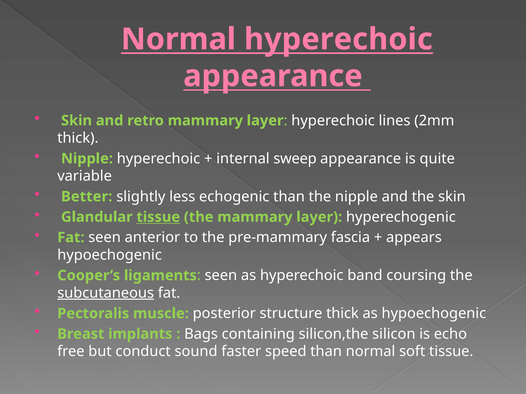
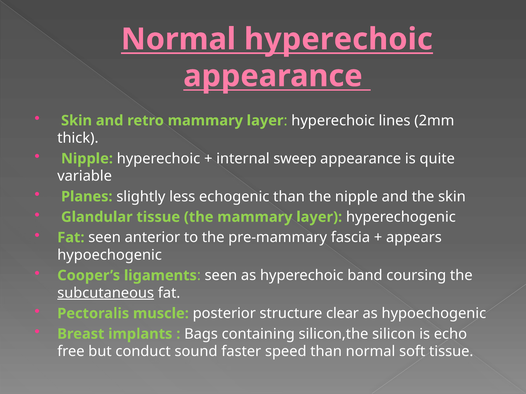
Better: Better -> Planes (87, 197)
tissue underline: present -> none (158, 217)
structure thick: thick -> clear (343, 314)
